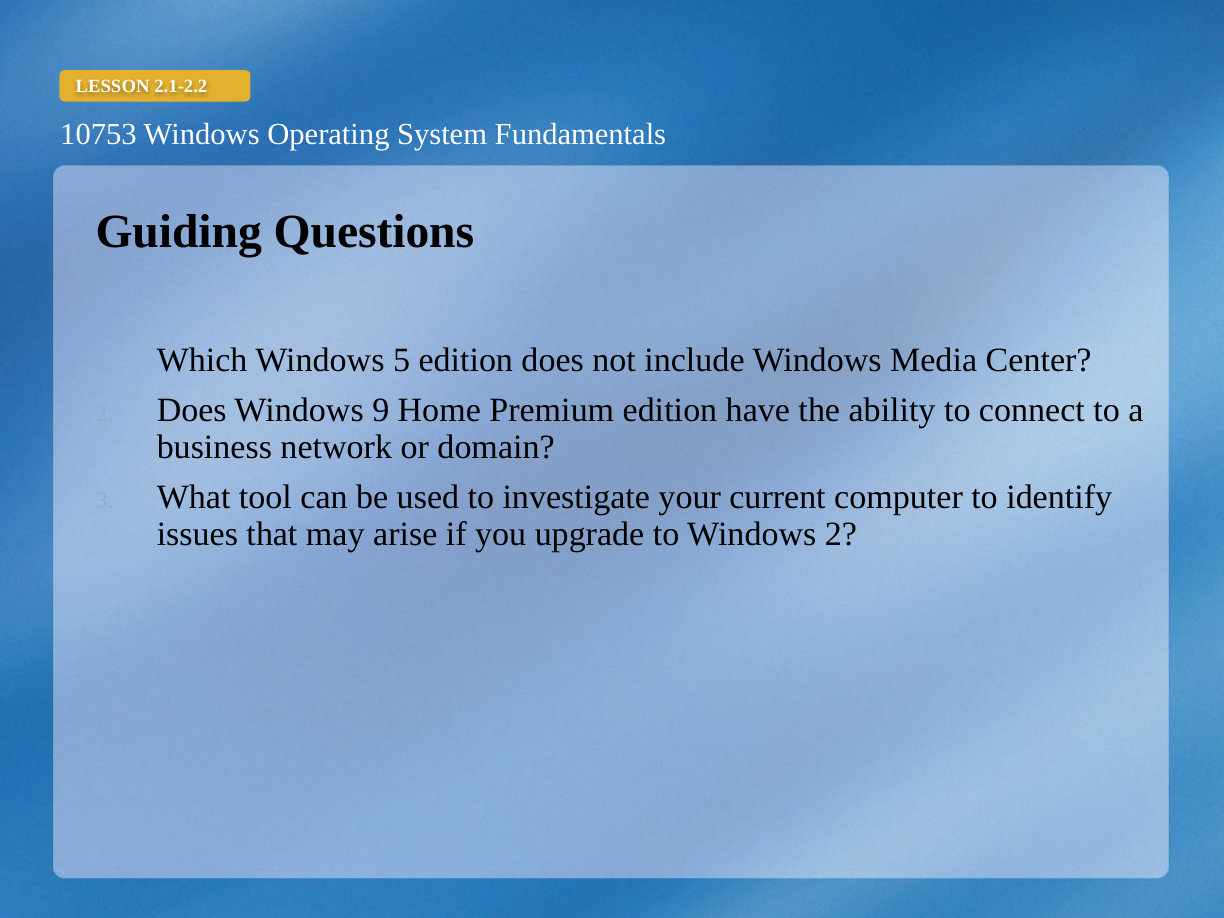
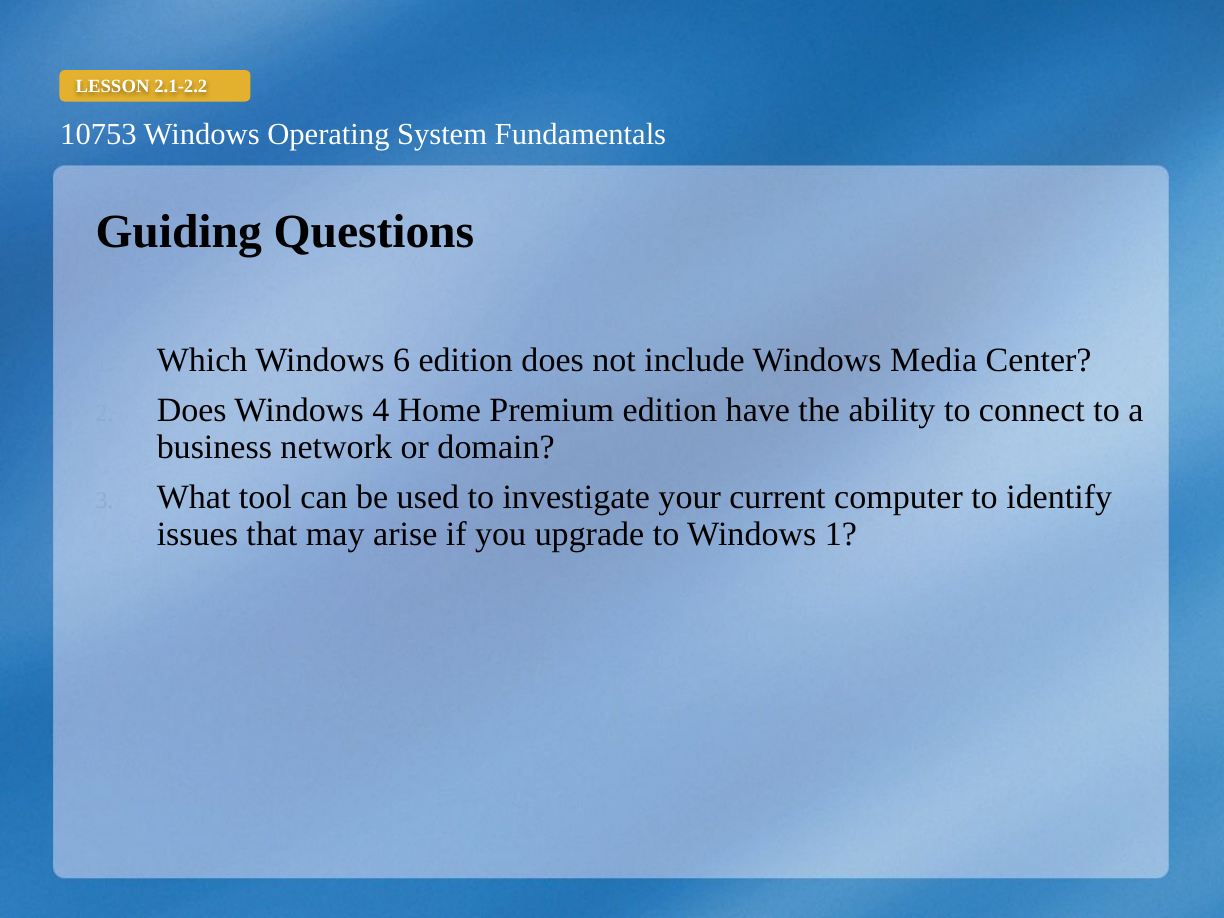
5: 5 -> 6 (402, 360)
9: 9 -> 4 (381, 410)
Windows 2: 2 -> 1 (841, 534)
